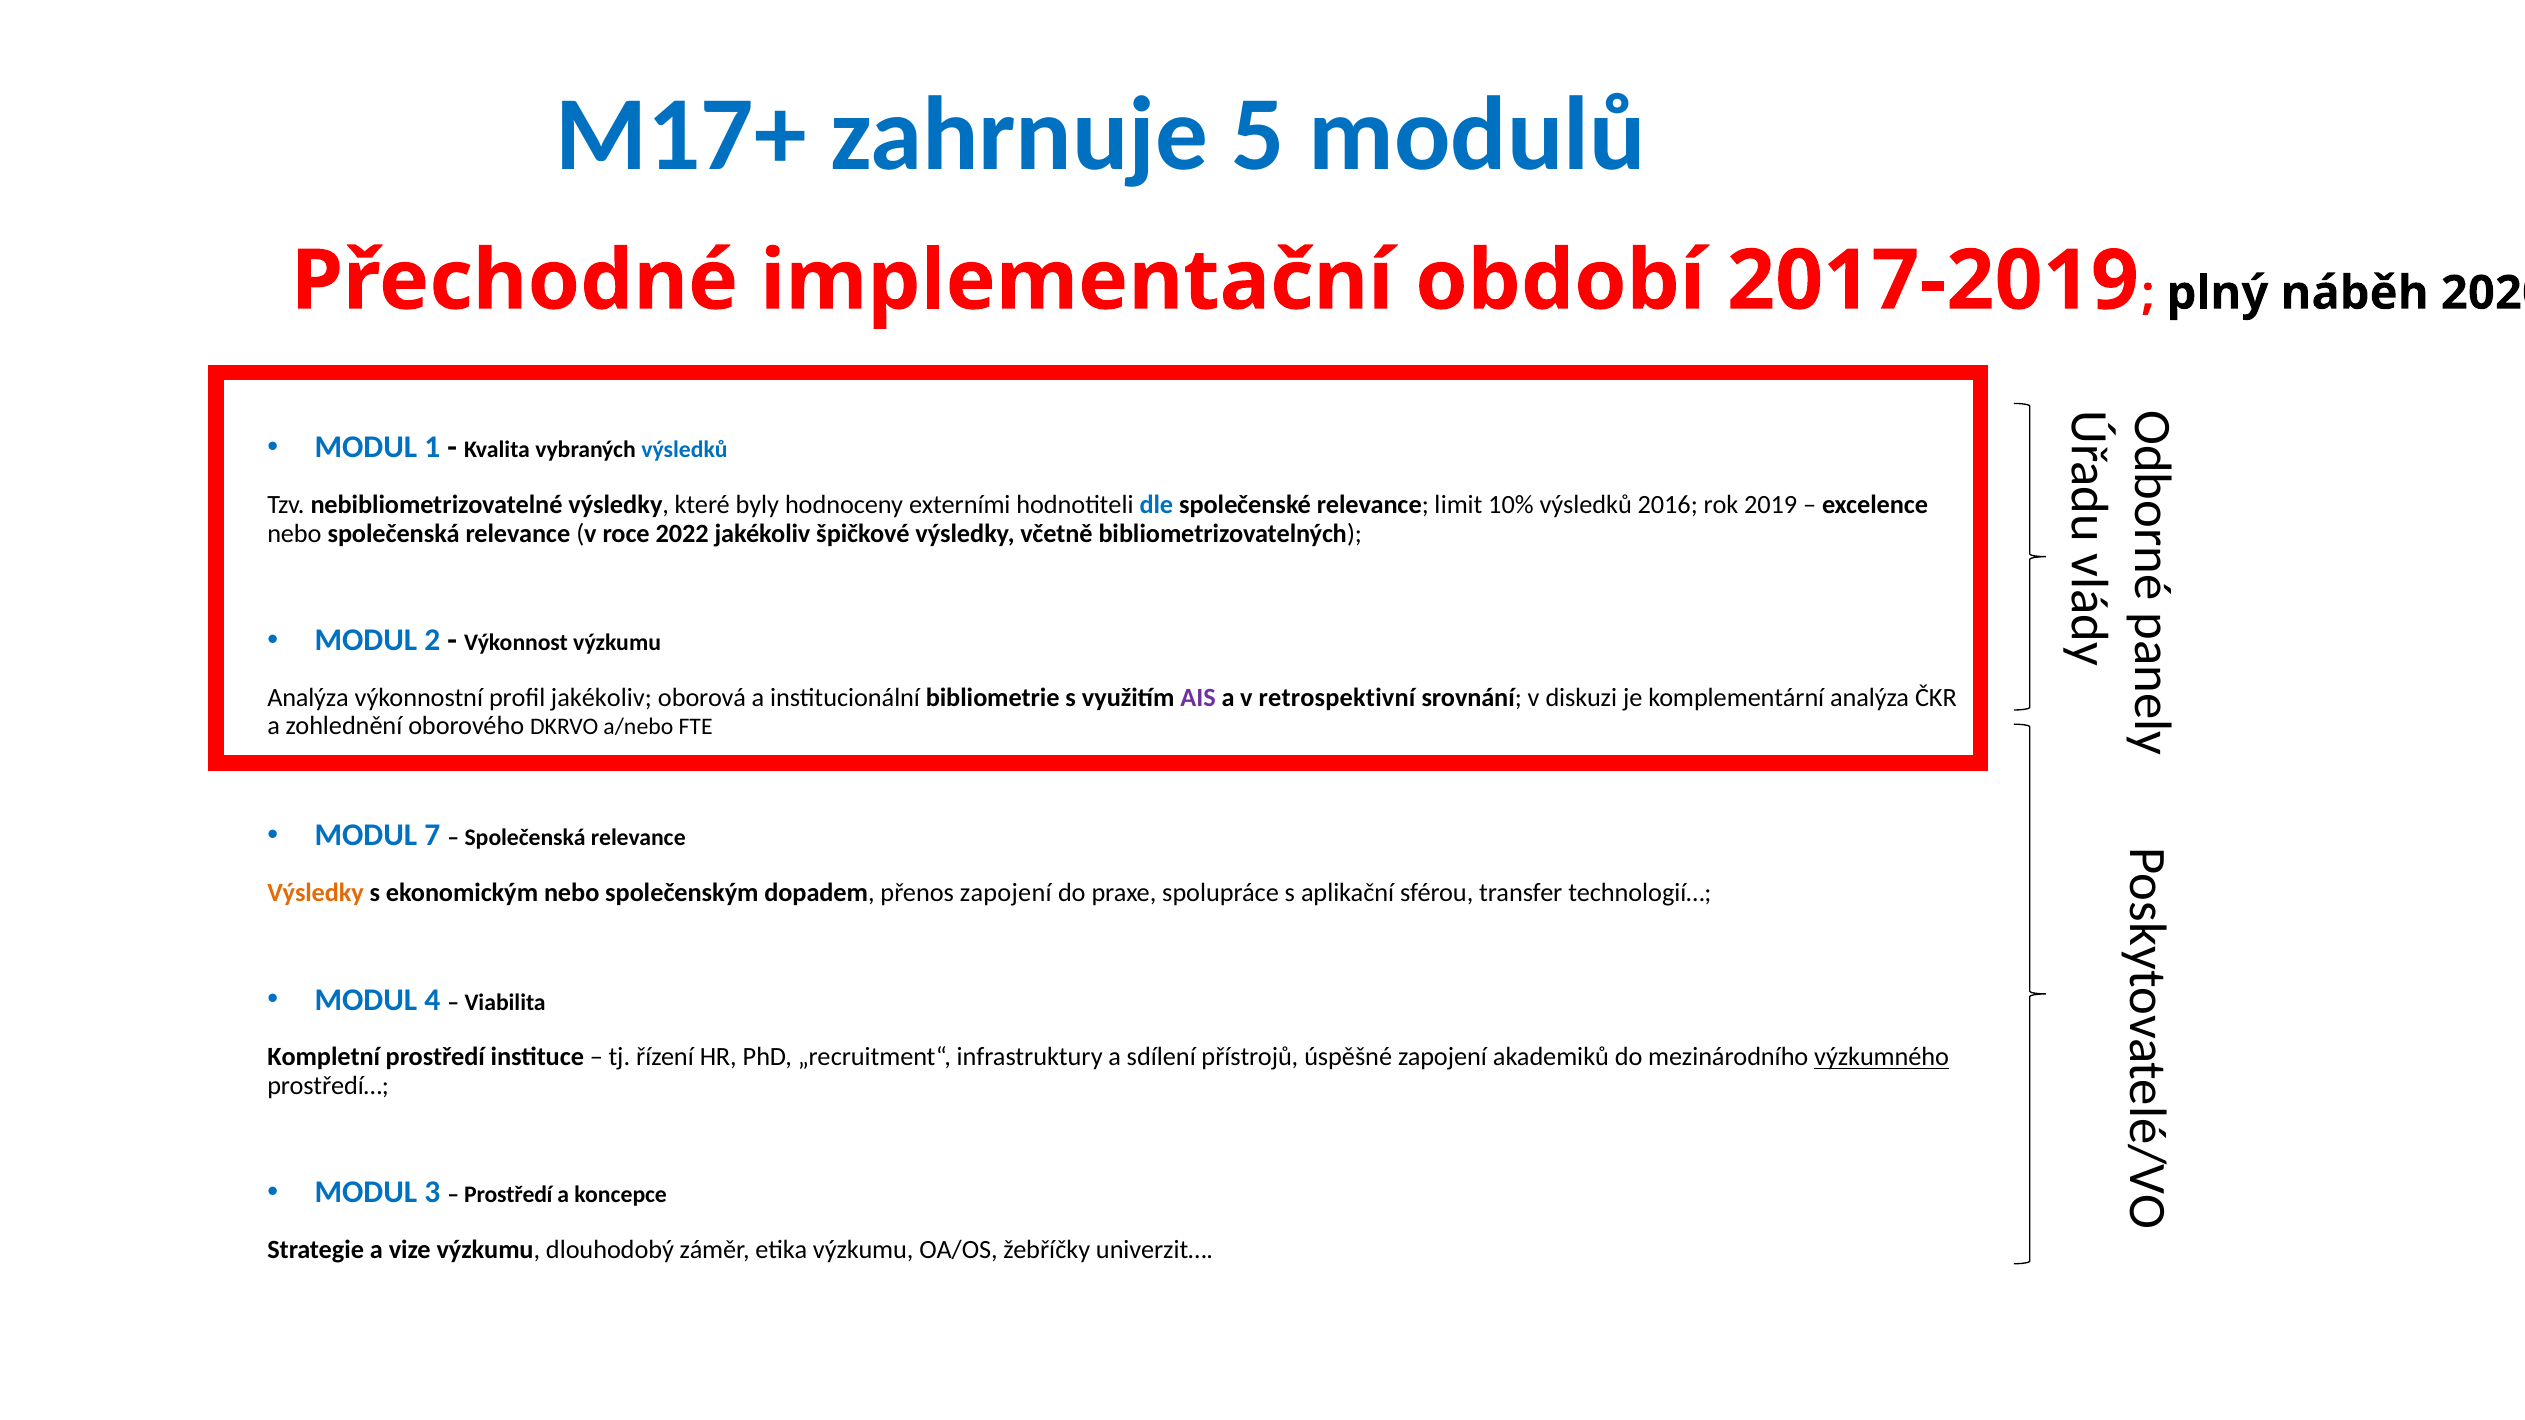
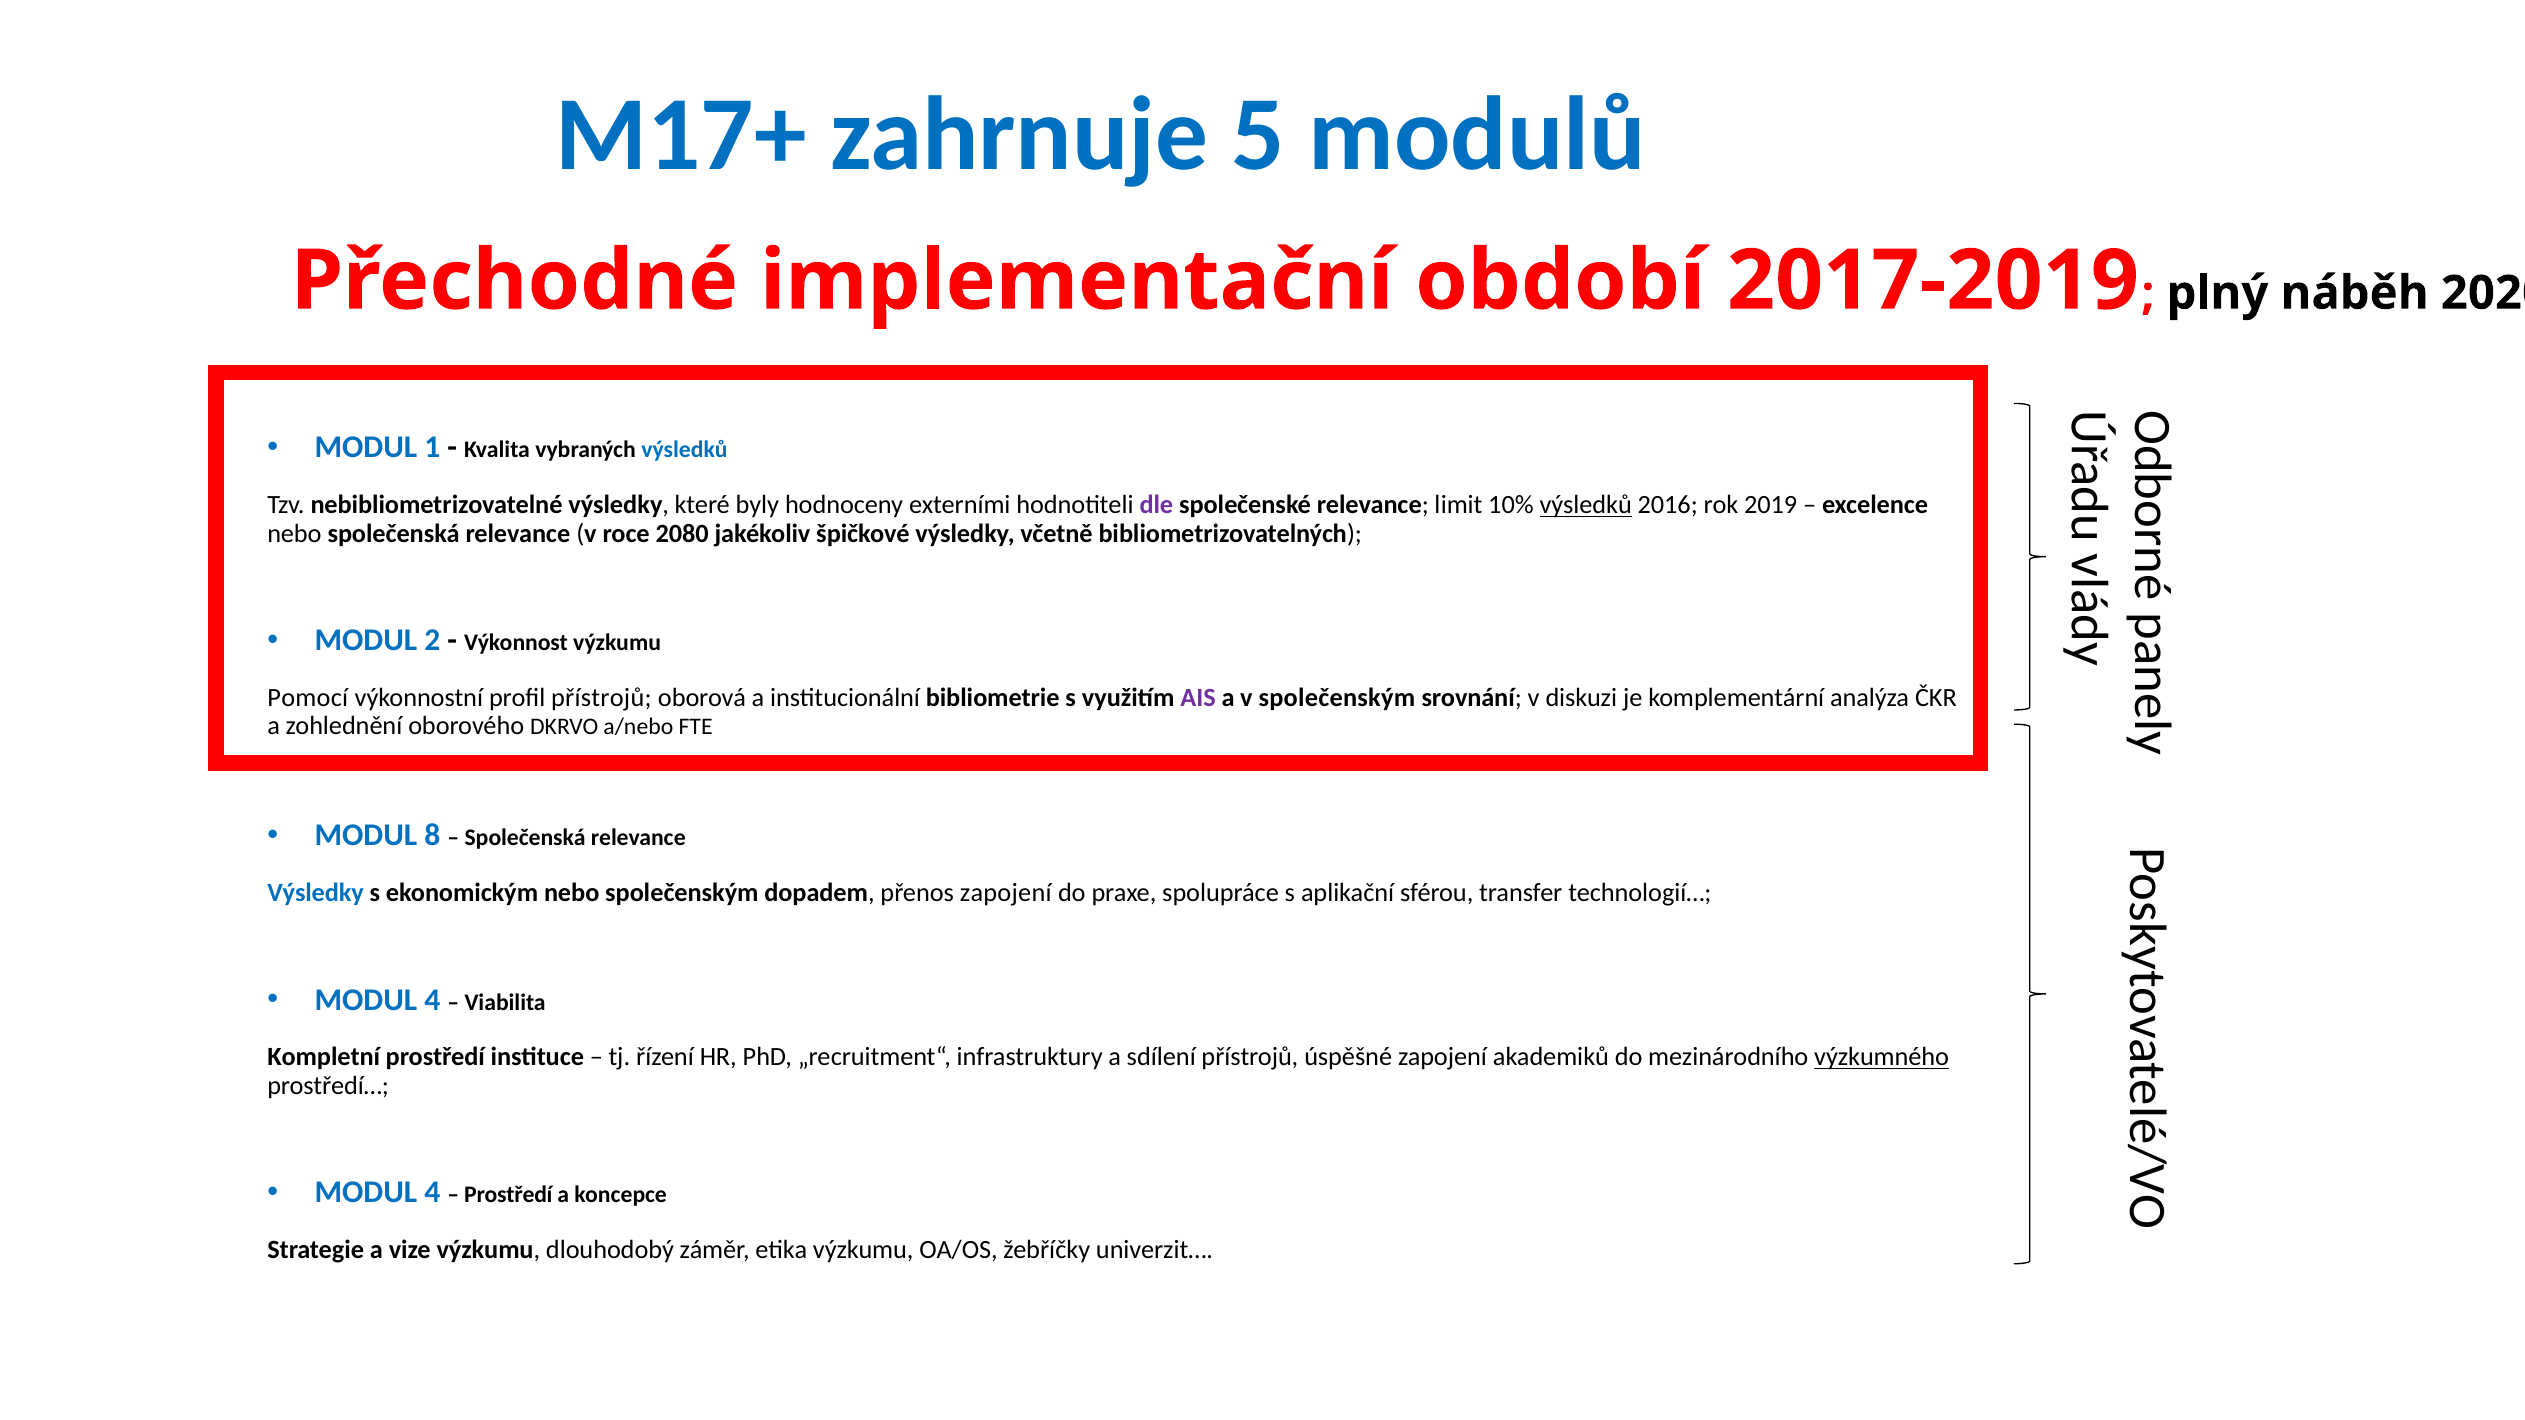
dle colour: blue -> purple (1156, 505)
výsledků underline: none -> present (1586, 505)
2022: 2022 -> 2080 (682, 534)
Analýza: Analýza -> Pomocí (308, 698)
profil jakékoliv: jakékoliv -> přístrojů (601, 698)
v retrospektivní: retrospektivní -> společenským (1337, 698)
7: 7 -> 8 (432, 836)
Výsledky colour: orange -> blue (316, 893)
3: 3 -> 4 (432, 1193)
